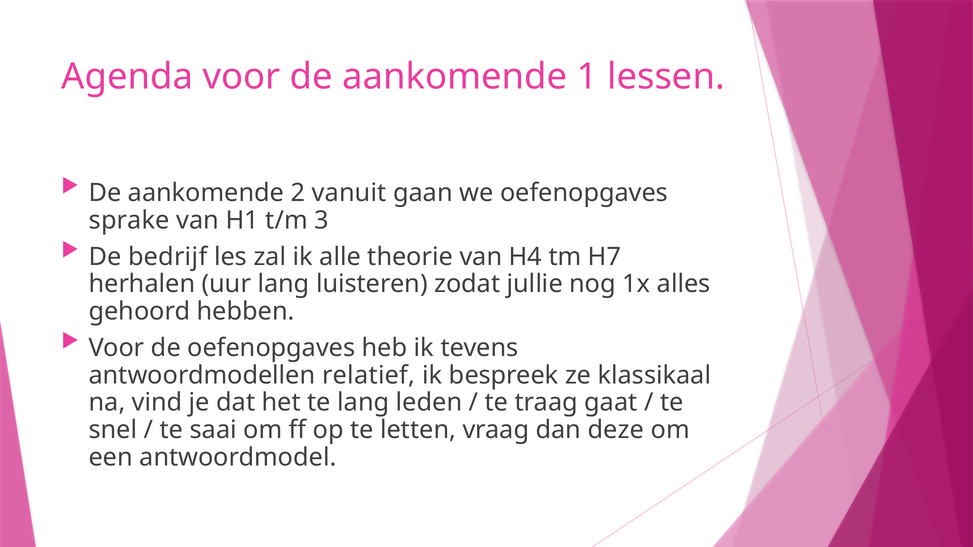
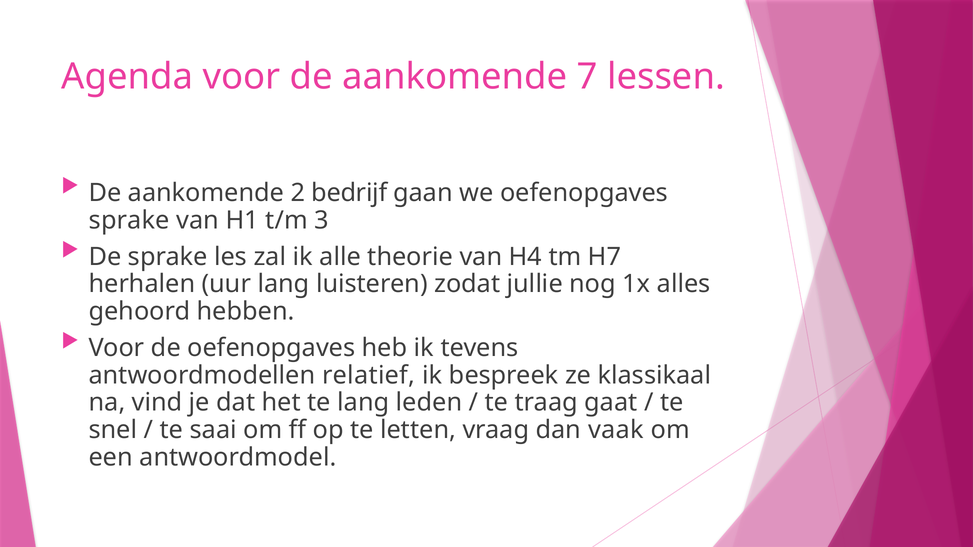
1: 1 -> 7 (587, 77)
vanuit: vanuit -> bedrijf (349, 193)
De bedrijf: bedrijf -> sprake (168, 257)
deze: deze -> vaak (616, 430)
